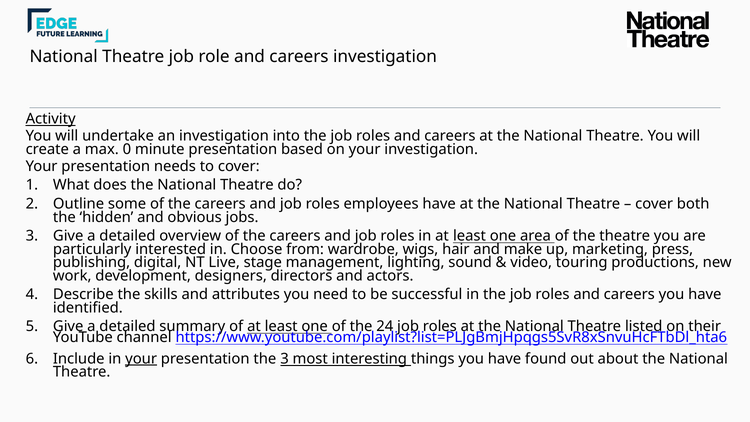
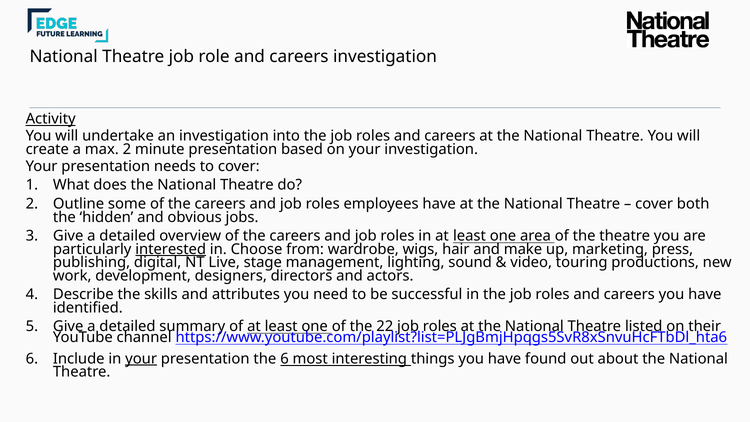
max 0: 0 -> 2 (127, 149)
interested underline: none -> present (171, 249)
24: 24 -> 22 (385, 326)
the 3: 3 -> 6 (285, 359)
